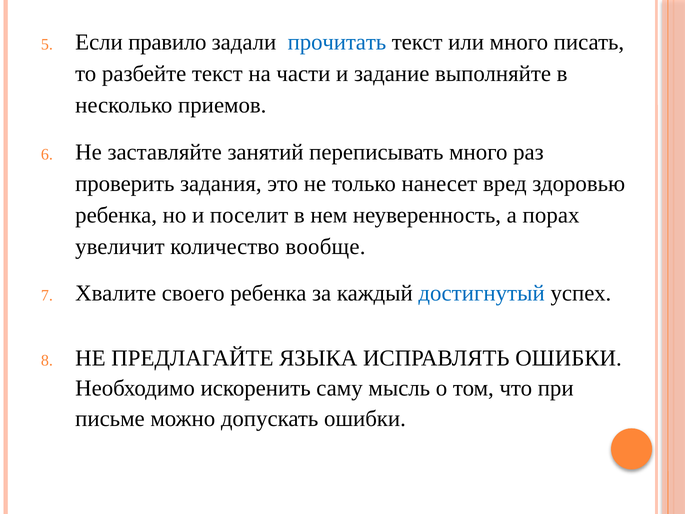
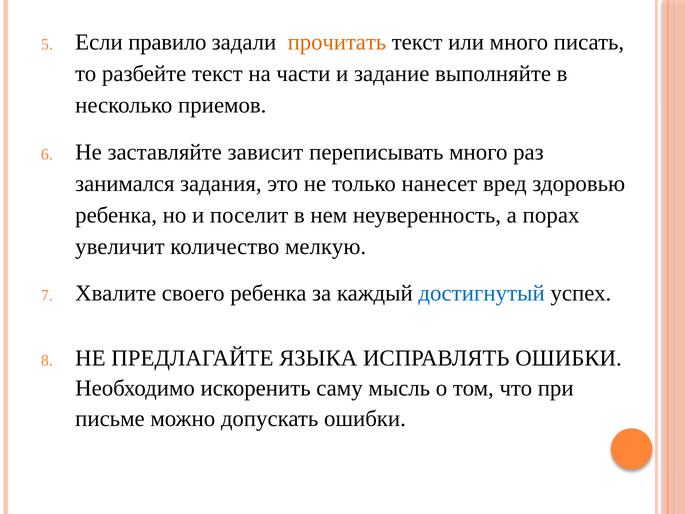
прочитать colour: blue -> orange (337, 42)
занятий: занятий -> зависит (265, 152)
проверить: проверить -> занимался (125, 184)
вообще: вообще -> мелкую (326, 247)
